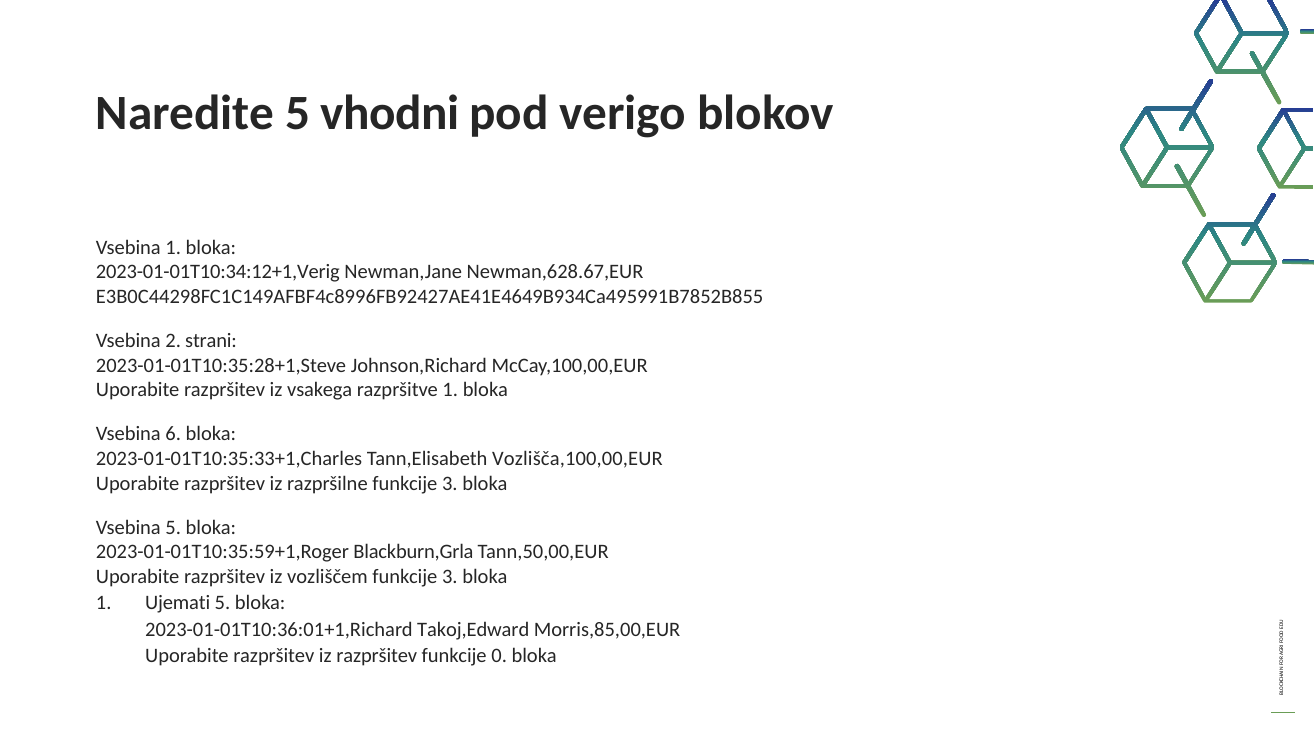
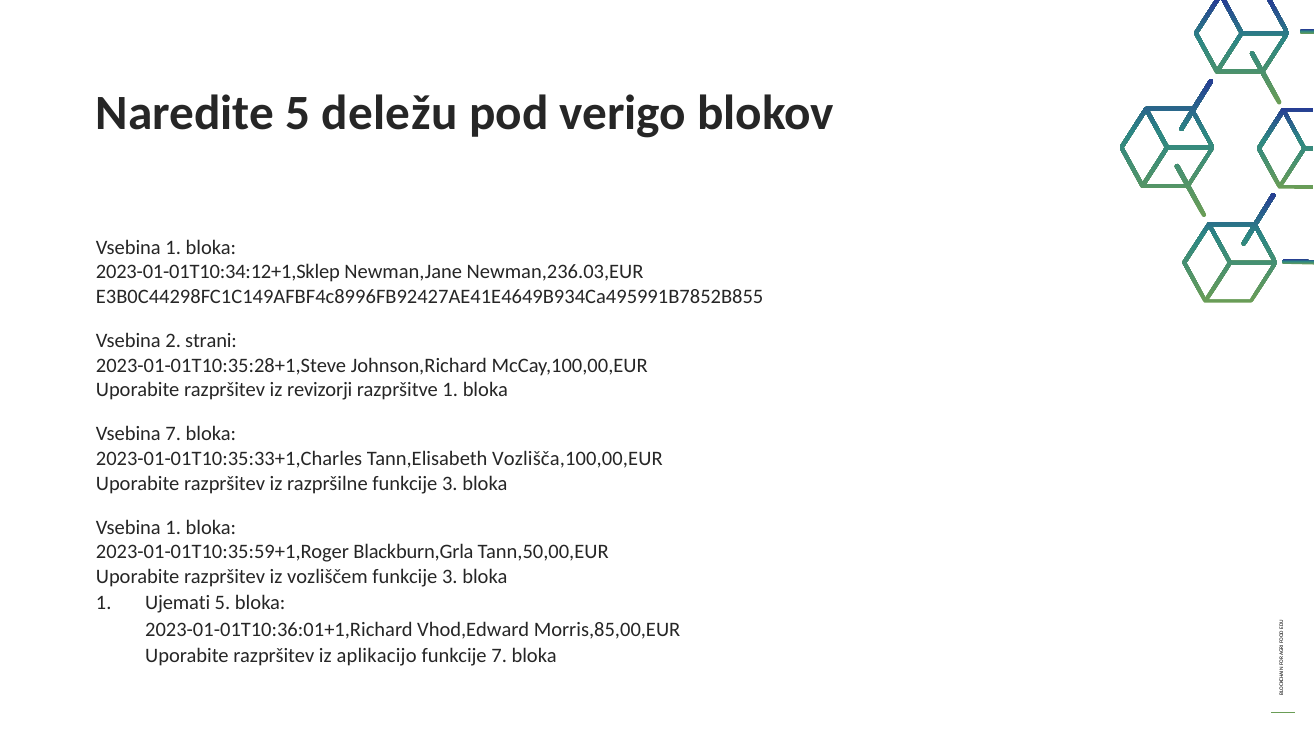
vhodni: vhodni -> deležu (389, 113)
2023-01-01T10:34:12+1,Verig: 2023-01-01T10:34:12+1,Verig -> 2023-01-01T10:34:12+1,Sklep (218, 272)
Newman,628.67,EUR: Newman,628.67,EUR -> Newman,236.03,EUR (555, 272)
vsakega: vsakega -> revizorji (320, 390)
Vsebina 6: 6 -> 7 (173, 434)
5: 5 -> 1 (173, 527)
Takoj,Edward: Takoj,Edward -> Vhod,Edward (473, 629)
iz razpršitev: razpršitev -> aplikacijo (377, 656)
funkcije 0: 0 -> 7 (499, 656)
